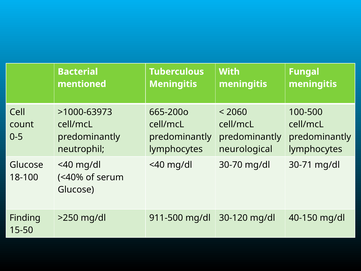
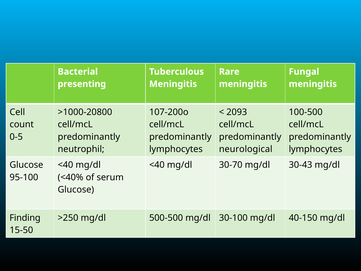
With: With -> Rare (229, 72)
mentioned: mentioned -> presenting (82, 84)
>1000-63973: >1000-63973 -> >1000-20800 (85, 112)
665-200o: 665-200o -> 107-200o (169, 112)
2060: 2060 -> 2093 (237, 112)
30-71: 30-71 -> 30-43 (301, 165)
18-100: 18-100 -> 95-100 (24, 177)
911-500: 911-500 -> 500-500 (166, 218)
30-120: 30-120 -> 30-100 (233, 218)
